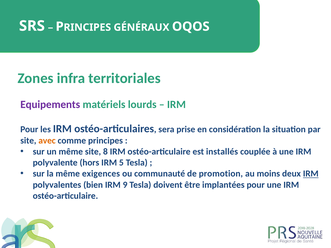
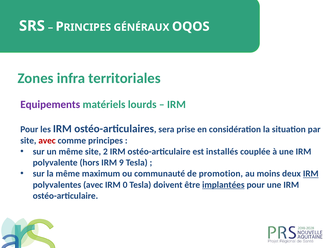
avec colour: orange -> red (47, 141)
8: 8 -> 2 (105, 152)
5: 5 -> 9 (121, 163)
exigences: exigences -> maximum (101, 174)
polyvalentes bien: bien -> avec (93, 185)
9: 9 -> 0 (125, 185)
implantées underline: none -> present (223, 185)
